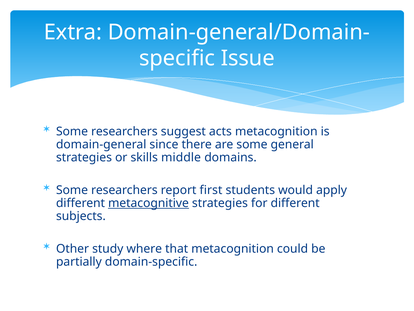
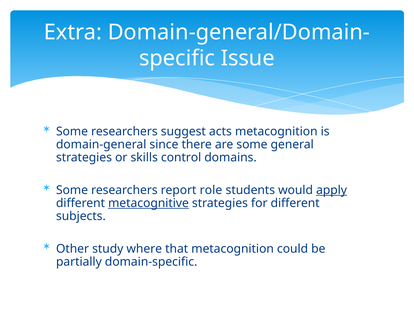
middle: middle -> control (181, 157)
first: first -> role (211, 190)
apply underline: none -> present (332, 190)
